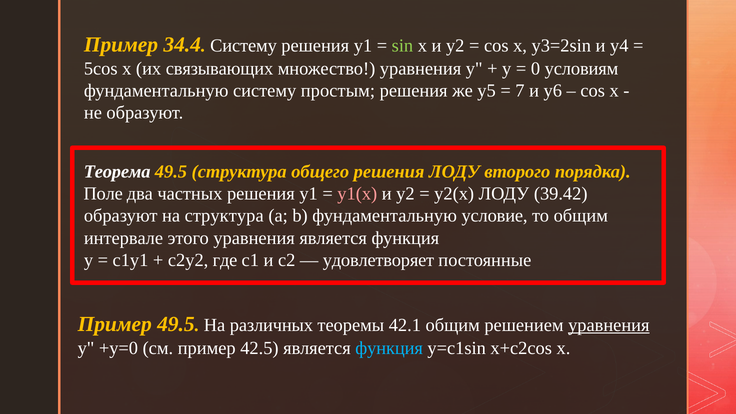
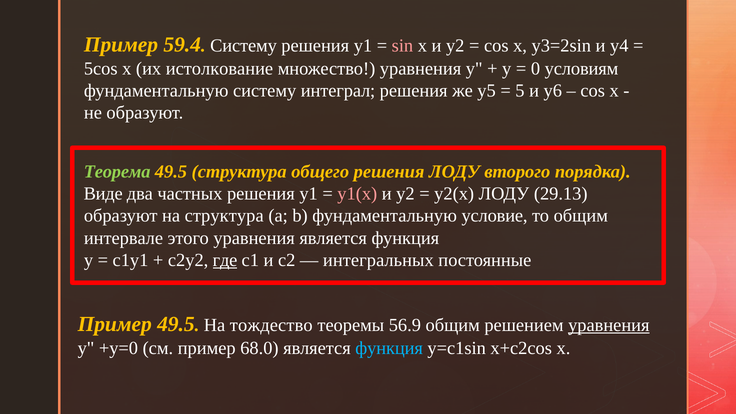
34.4: 34.4 -> 59.4 (182, 45)
sin colour: light green -> pink (402, 46)
связывающих: связывающих -> истолкование (219, 69)
простым: простым -> интеграл (338, 91)
7: 7 -> 5 (520, 91)
Теорема colour: white -> light green (117, 172)
Поле: Поле -> Виде (103, 194)
39.42: 39.42 -> 29.13 (561, 194)
где underline: none -> present (225, 260)
удовлетворяет: удовлетворяет -> интегральных (378, 260)
различных: различных -> тождество (271, 325)
42.1: 42.1 -> 56.9 (405, 325)
42.5: 42.5 -> 68.0 (259, 348)
